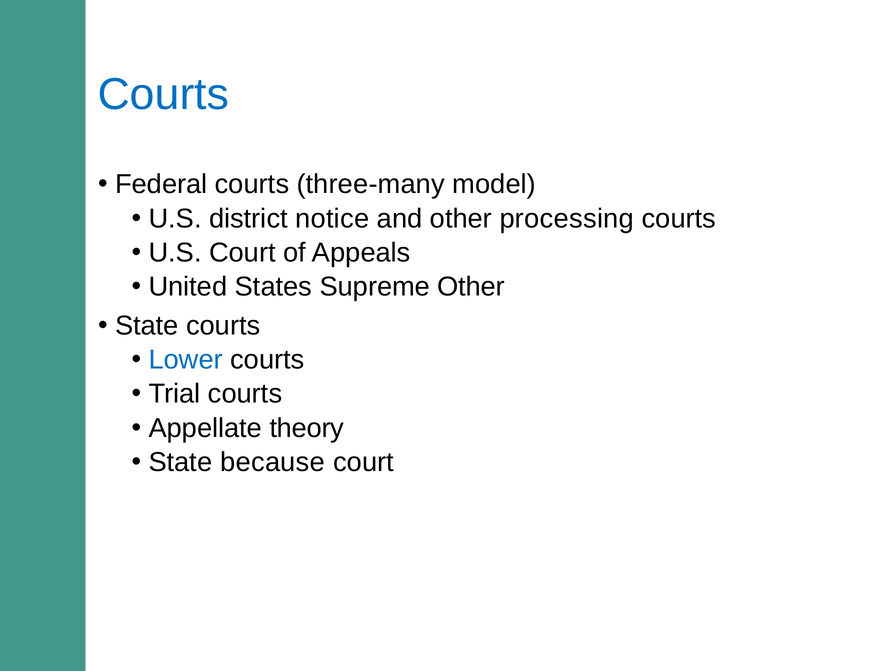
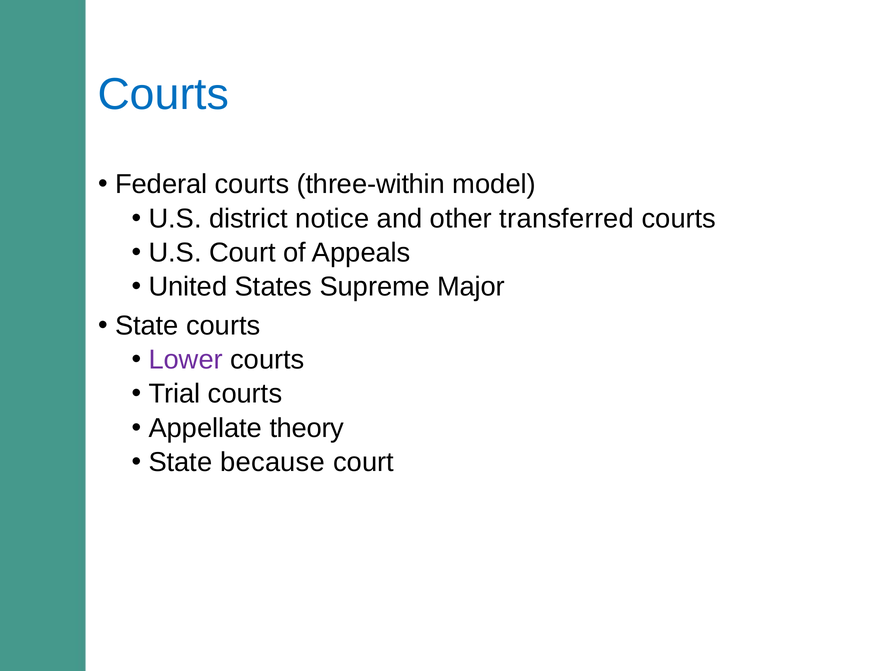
three-many: three-many -> three-within (371, 184)
processing: processing -> transferred (567, 218)
Supreme Other: Other -> Major (471, 287)
Lower colour: blue -> purple (186, 360)
